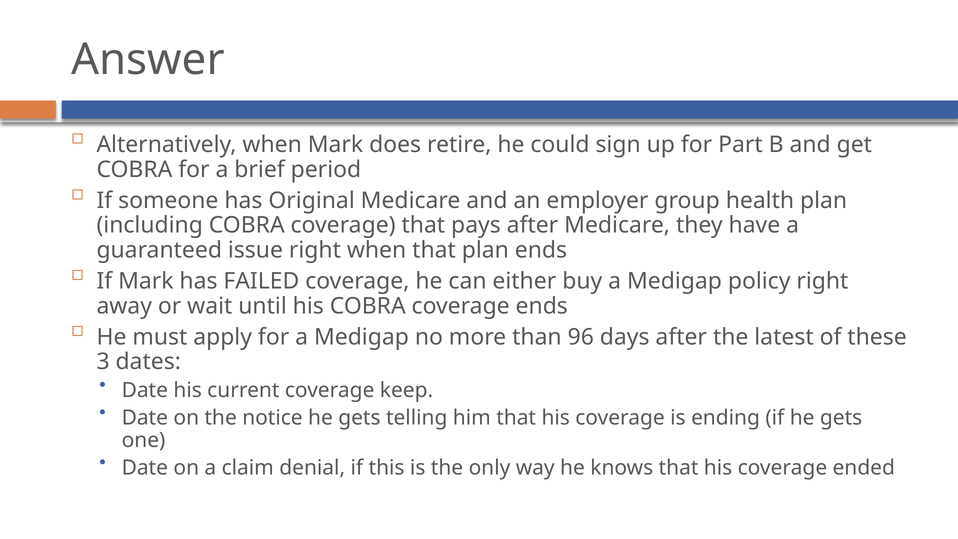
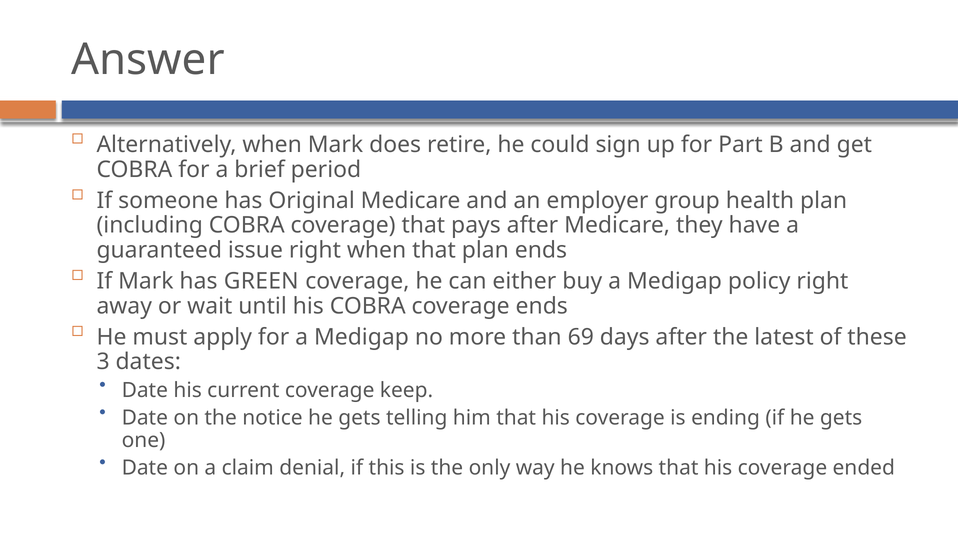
FAILED: FAILED -> GREEN (261, 281)
96: 96 -> 69 (581, 337)
